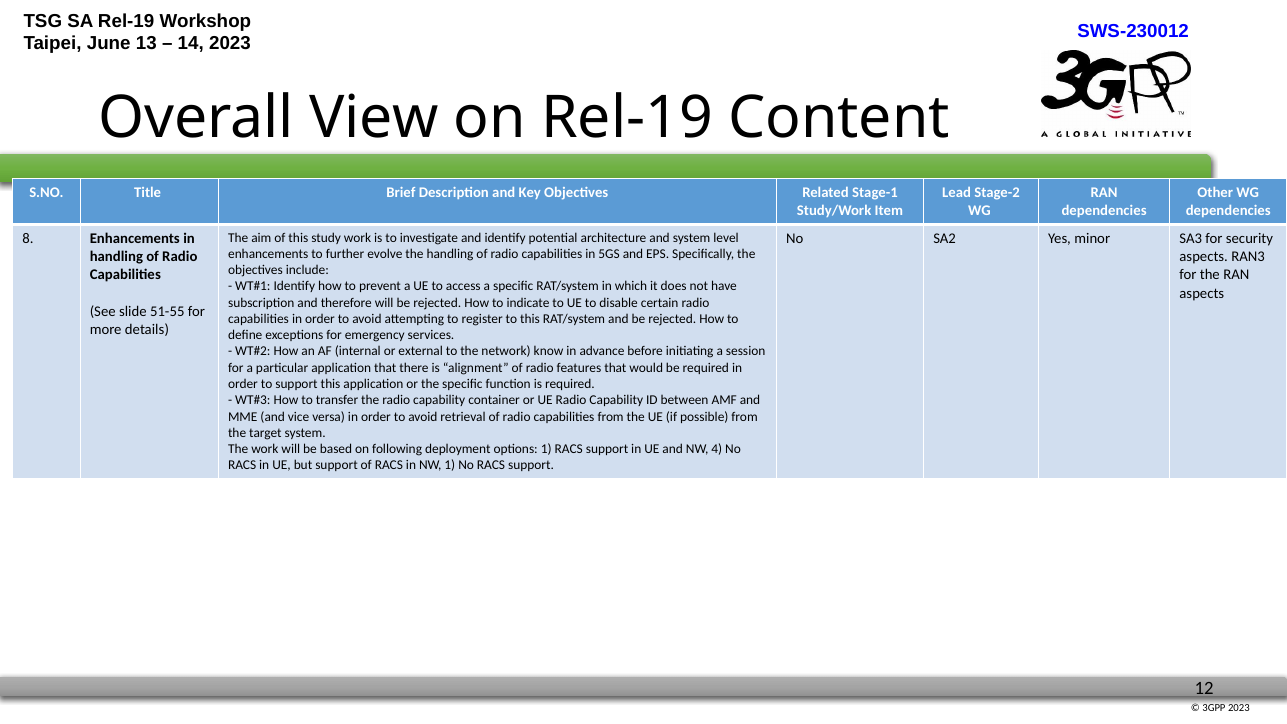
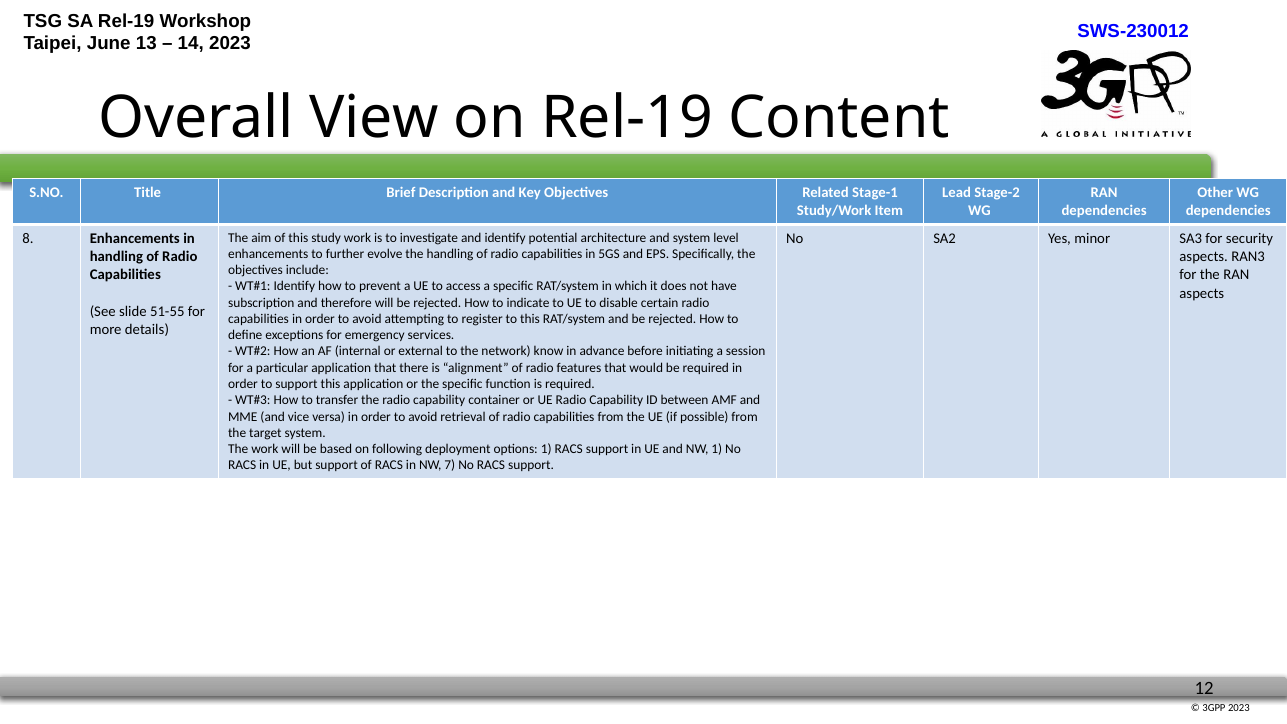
NW 4: 4 -> 1 (717, 449)
NW 1: 1 -> 7 (450, 465)
